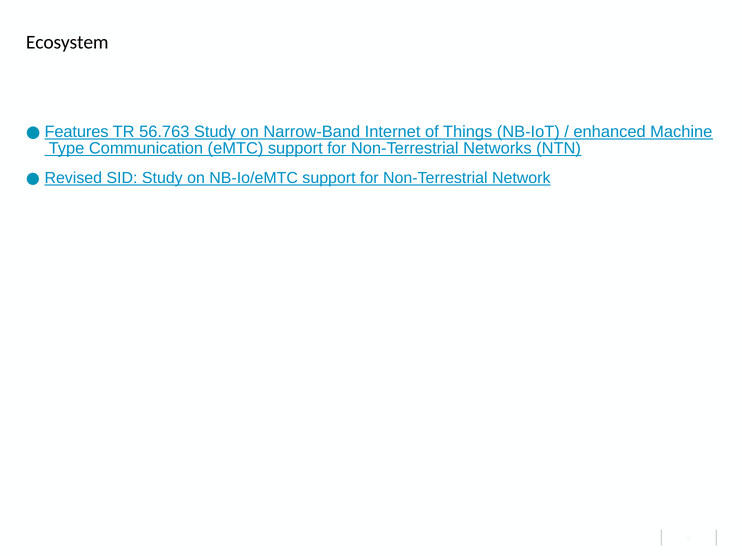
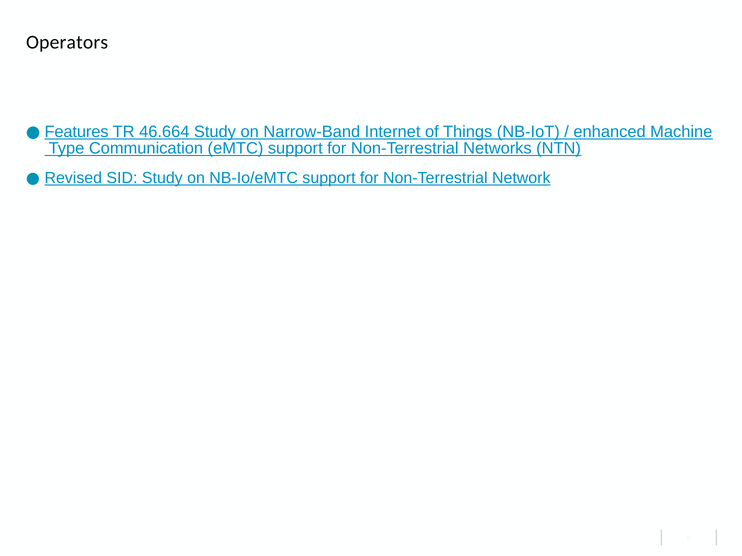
Ecosystem: Ecosystem -> Operators (67, 43)
56.763: 56.763 -> 46.664 (164, 132)
